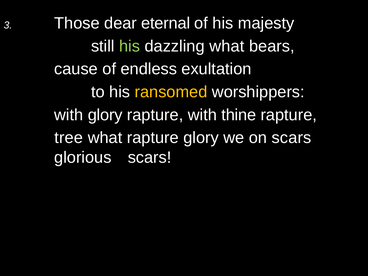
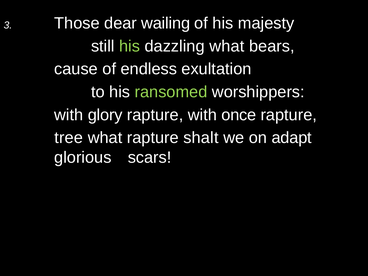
eternal: eternal -> wailing (166, 23)
ransomed colour: yellow -> light green (171, 92)
thine: thine -> once (239, 115)
rapture glory: glory -> shalt (201, 138)
on scars: scars -> adapt (292, 138)
